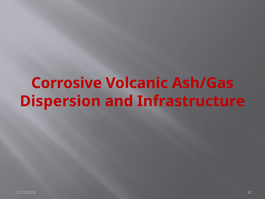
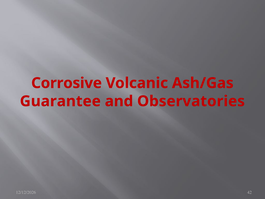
Dispersion: Dispersion -> Guarantee (60, 101)
Infrastructure: Infrastructure -> Observatories (191, 101)
